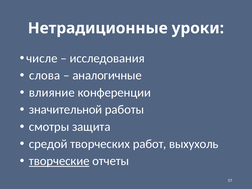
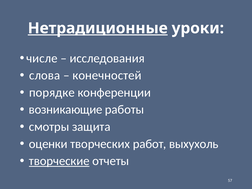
Нетрадиционные underline: none -> present (98, 28)
аналогичные: аналогичные -> конечностей (107, 75)
влияние: влияние -> порядке (52, 93)
значительной: значительной -> возникающие (66, 110)
средой: средой -> оценки (48, 144)
